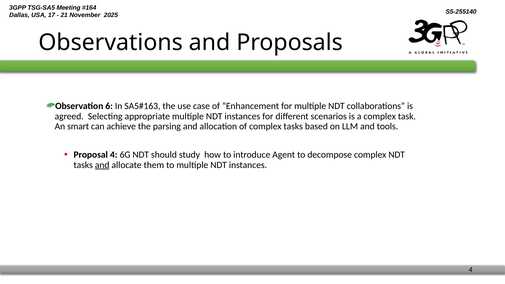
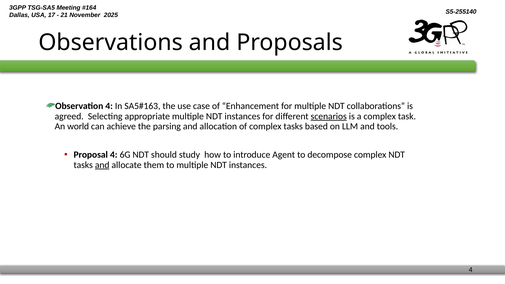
Observation 6: 6 -> 4 (109, 106)
scenarios underline: none -> present (329, 116)
smart: smart -> world (78, 126)
